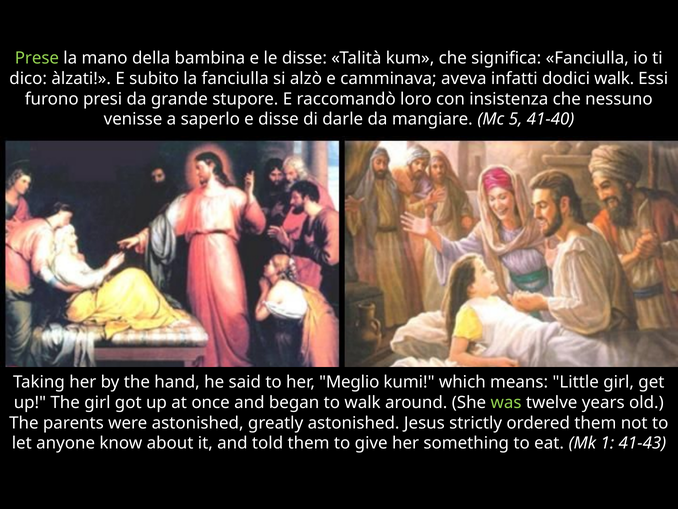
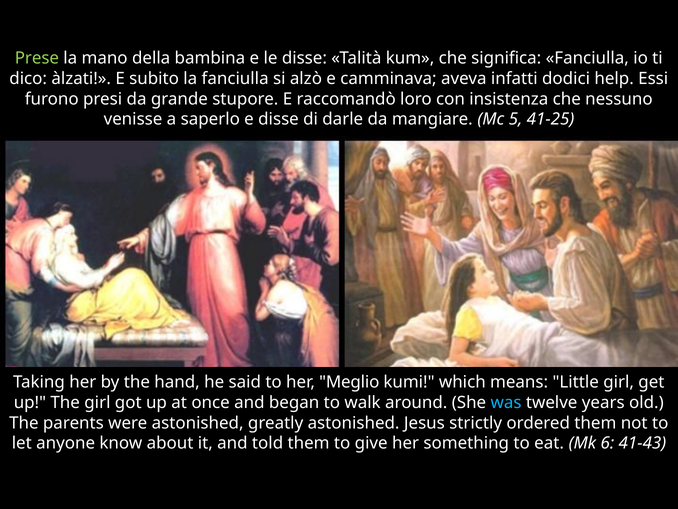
dodici walk: walk -> help (614, 79)
41-40: 41-40 -> 41-25 (551, 119)
was colour: light green -> light blue (506, 402)
1: 1 -> 6 (607, 443)
